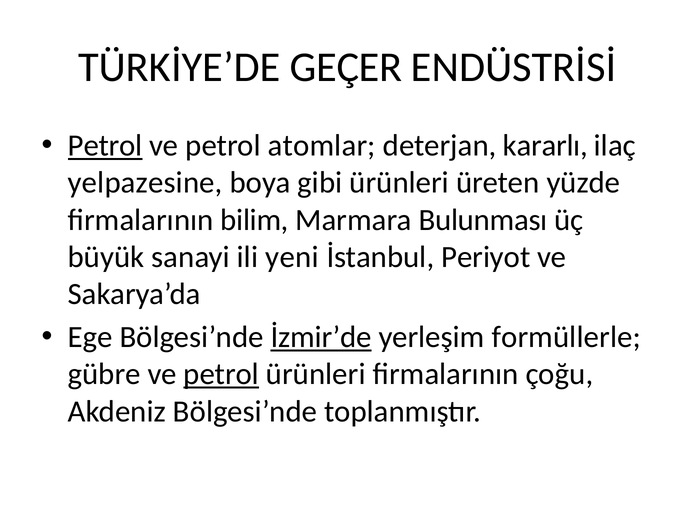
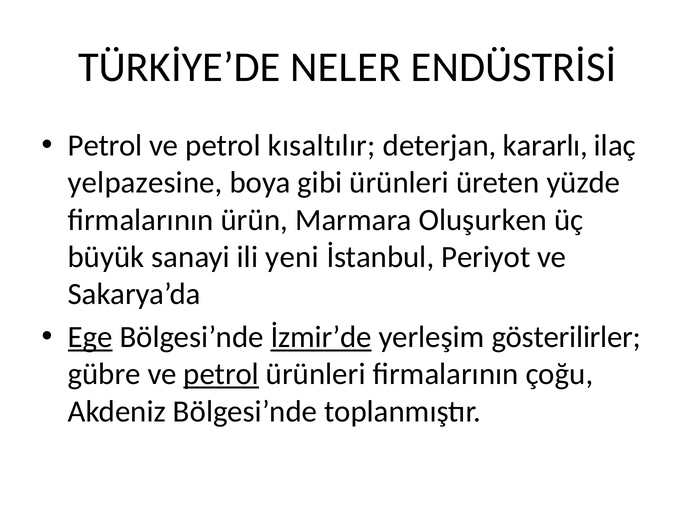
GEÇER: GEÇER -> NELER (346, 67)
Petrol underline: present -> none (105, 146)
atomlar: atomlar -> kısaltılır (322, 146)
bilim: bilim -> ürün (254, 220)
Bulunması: Bulunması -> Oluşurken (483, 220)
Ege underline: none -> present (90, 337)
formüllerle: formüllerle -> gösterilirler (566, 337)
